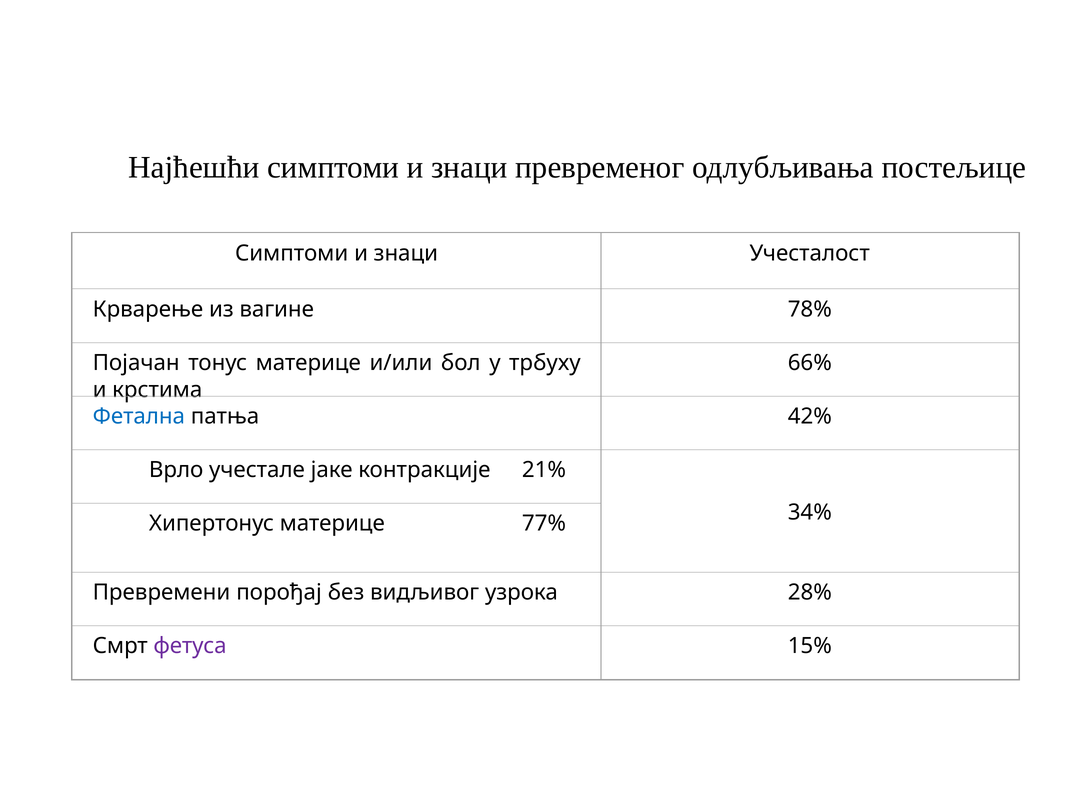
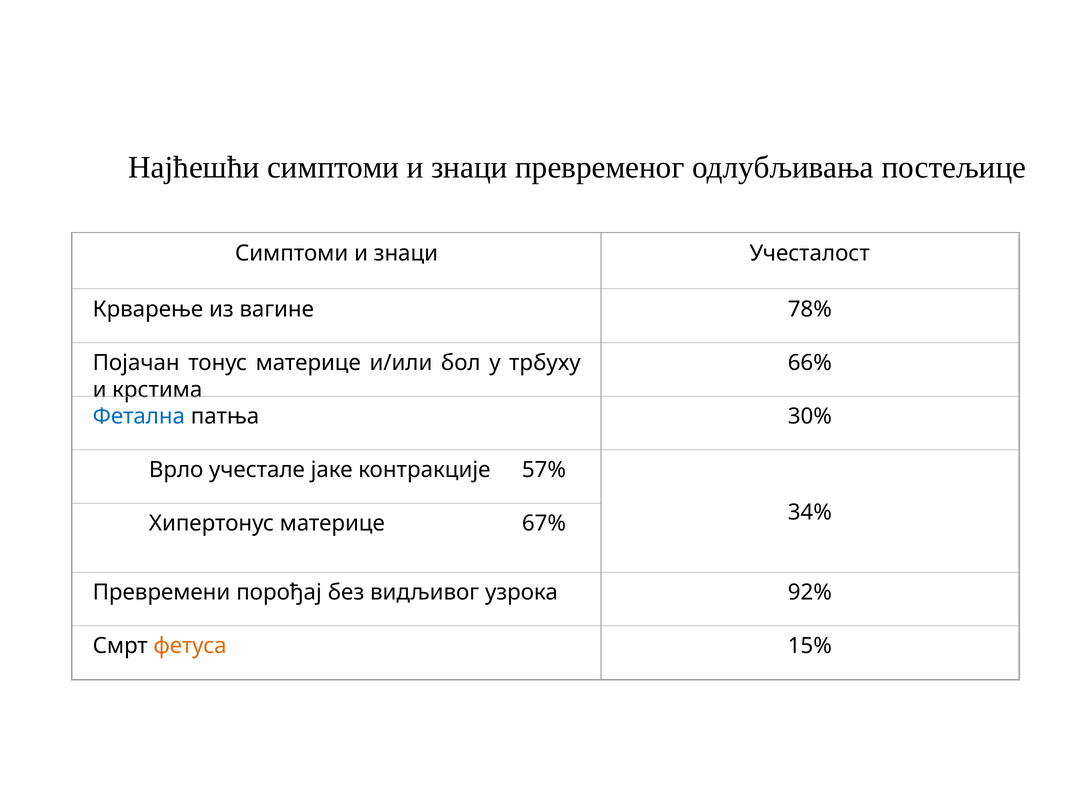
42%: 42% -> 30% (810, 416)
21%: 21% -> 57% (544, 470)
77%: 77% -> 67% (544, 523)
28%: 28% -> 92% (810, 592)
фетуса colour: purple -> orange (190, 646)
